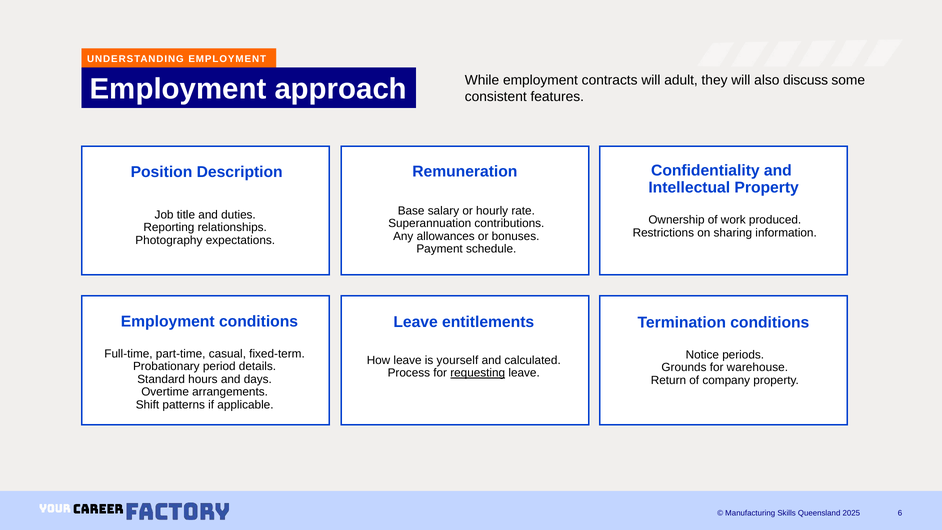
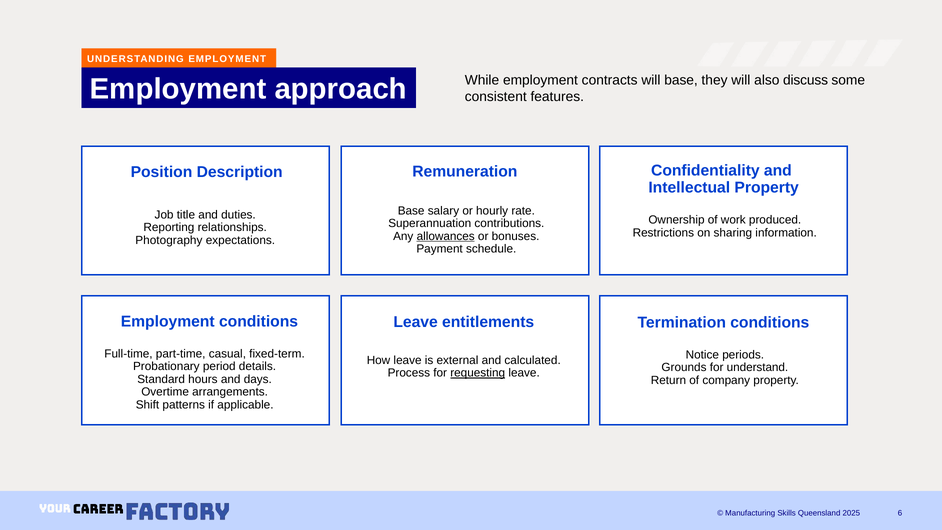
will adult: adult -> base (681, 80)
allowances underline: none -> present (446, 236)
yourself: yourself -> external (457, 360)
warehouse: warehouse -> understand (757, 367)
